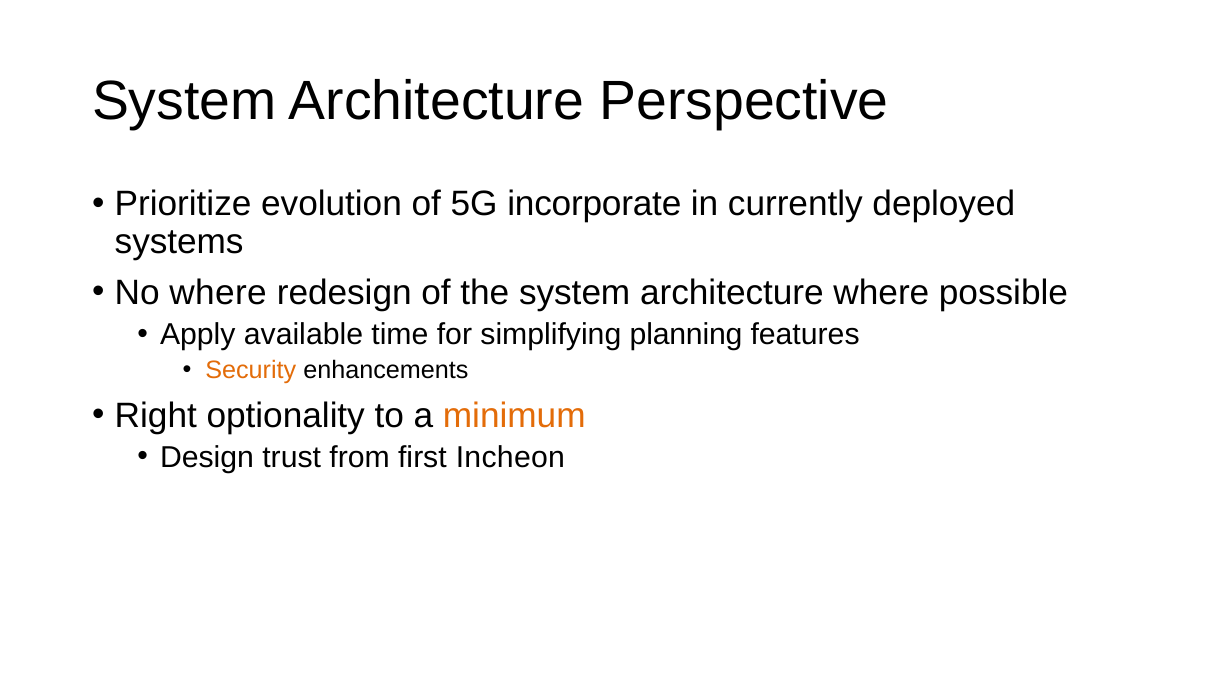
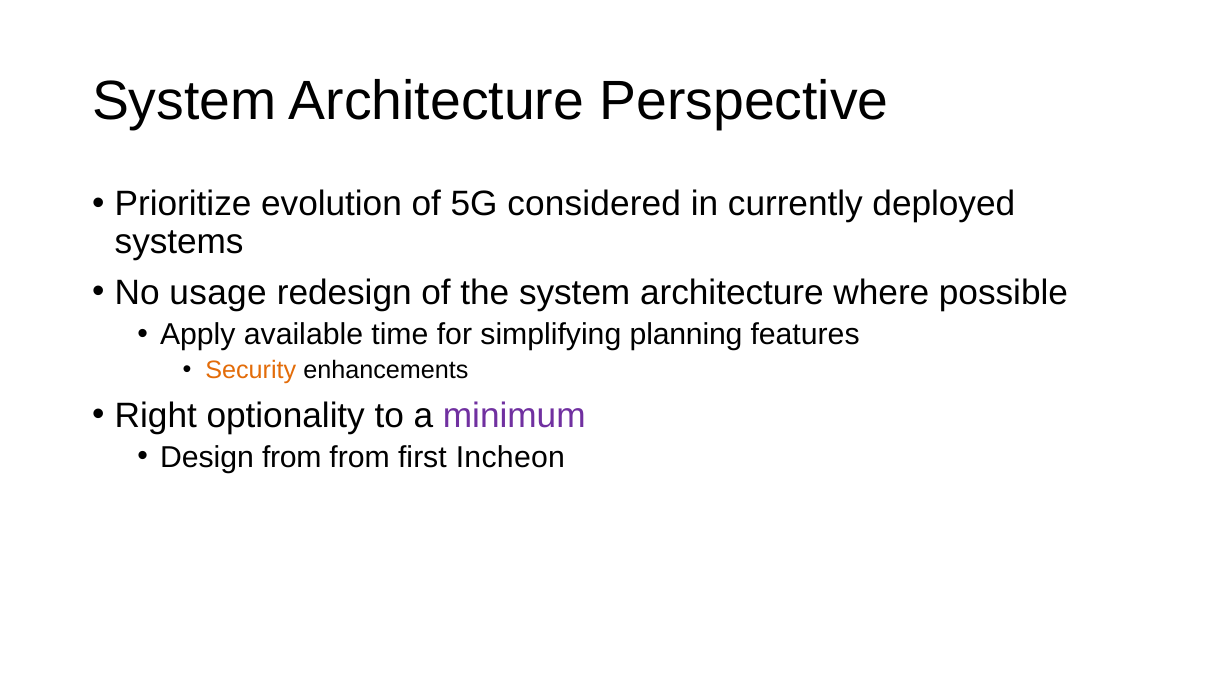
incorporate: incorporate -> considered (594, 204)
No where: where -> usage (218, 293)
minimum colour: orange -> purple (514, 416)
Design trust: trust -> from (292, 458)
